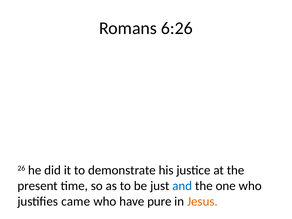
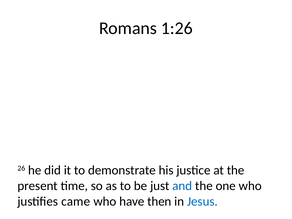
6:26: 6:26 -> 1:26 (177, 28)
pure: pure -> then (159, 201)
Jesus colour: orange -> blue (202, 201)
